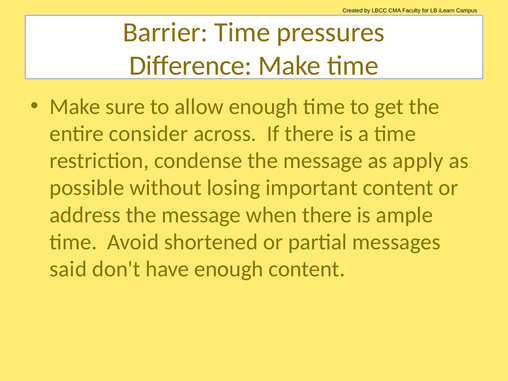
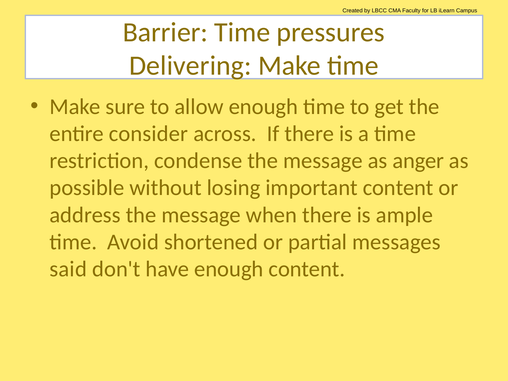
Difference: Difference -> Delivering (190, 66)
apply: apply -> anger (418, 161)
